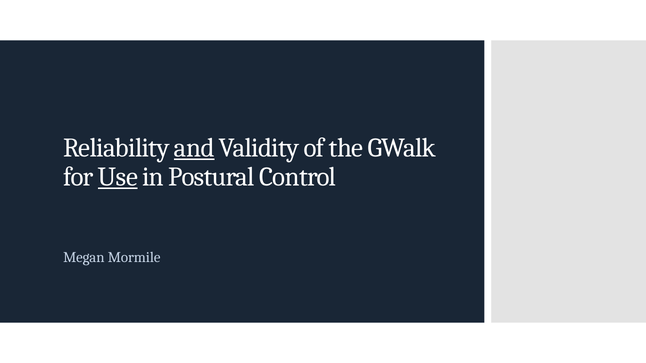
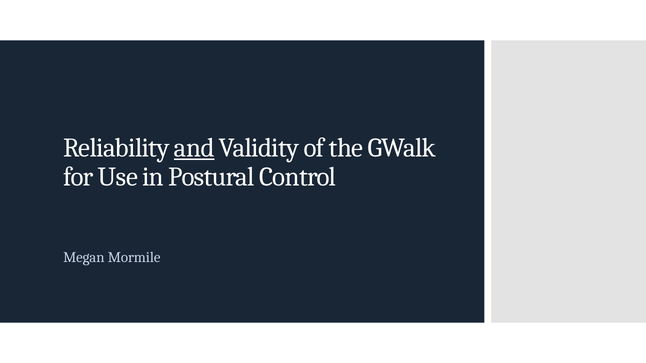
Use underline: present -> none (118, 177)
